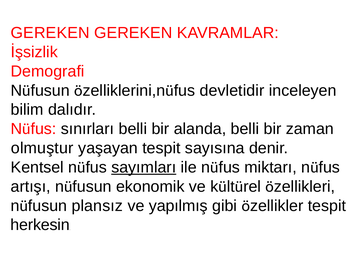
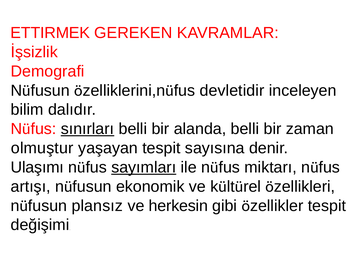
GEREKEN: GEREKEN -> ETTIRMEK (50, 33)
sınırları underline: none -> present (87, 129)
Kentsel: Kentsel -> Ulaşımı (37, 167)
yapılmış: yapılmış -> herkesin (178, 206)
herkesin: herkesin -> değişimi (40, 225)
